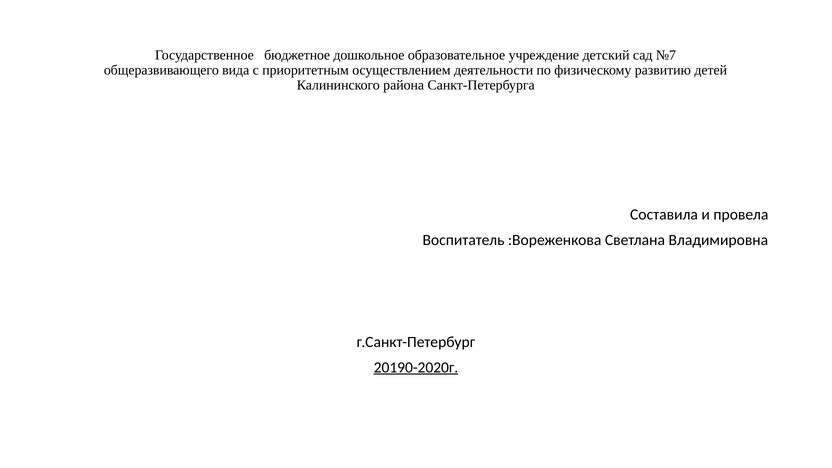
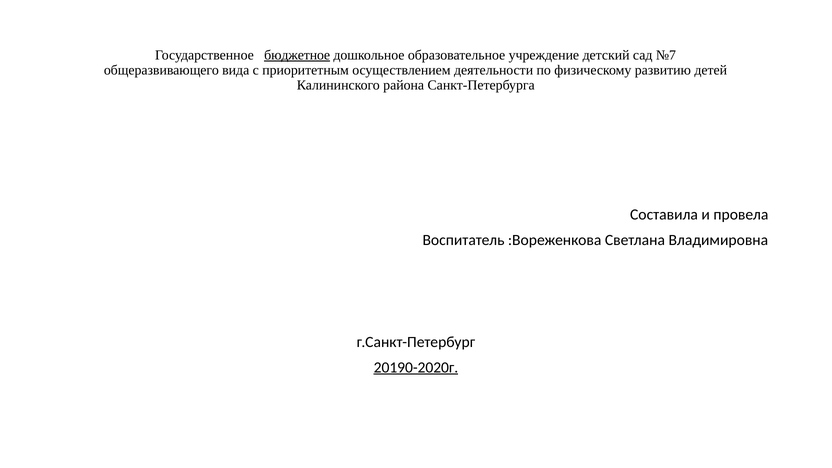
бюджетное underline: none -> present (297, 55)
